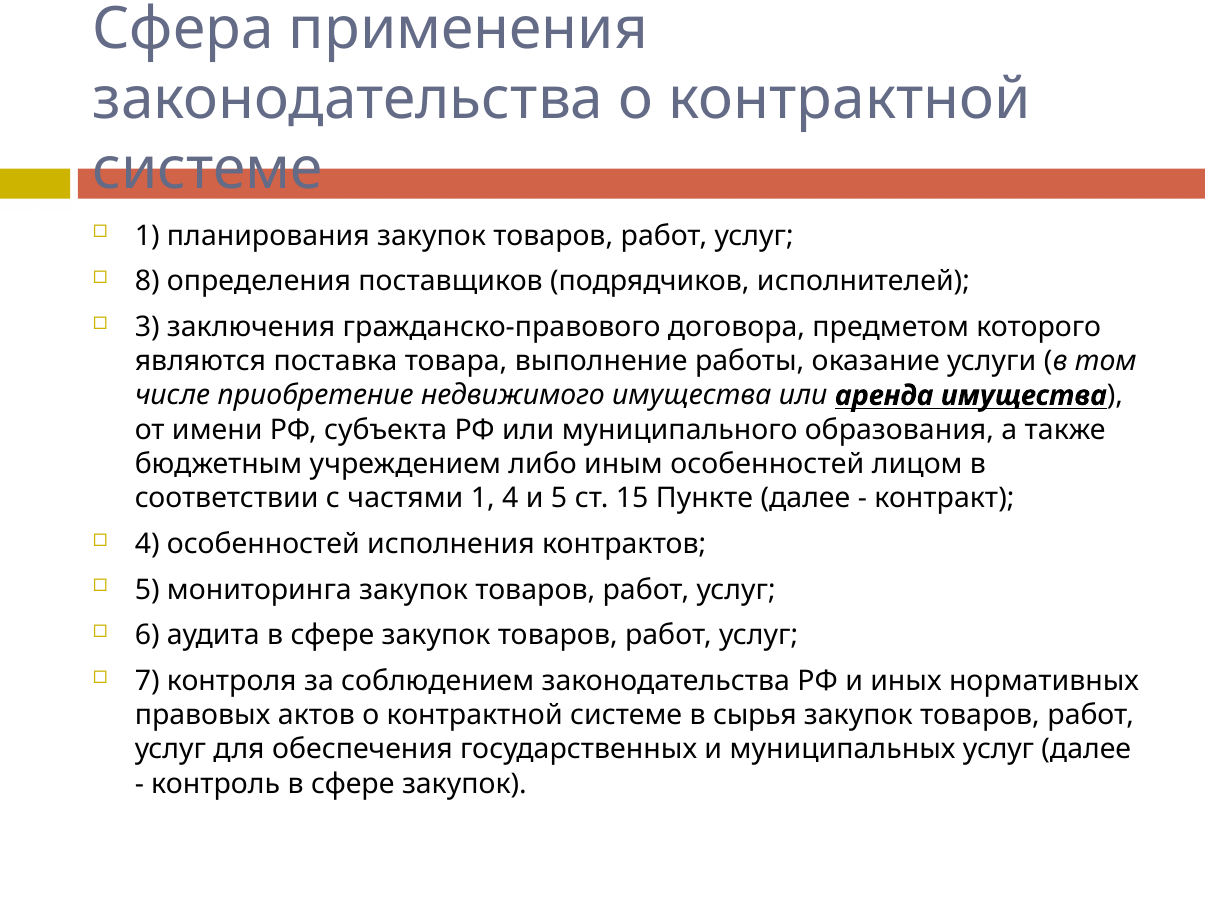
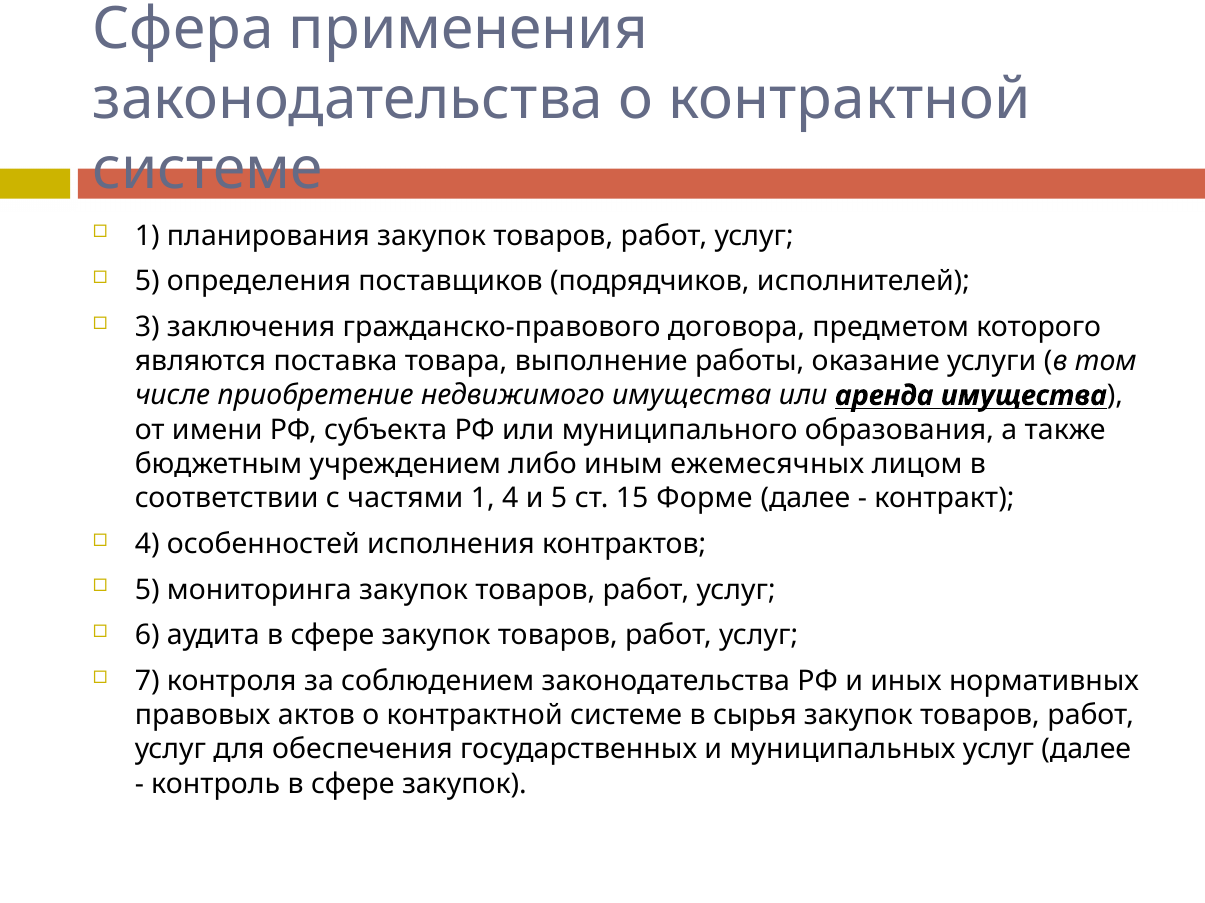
8: 8 -> 5 (147, 282)
иным особенностей: особенностей -> ежемесячных (767, 464)
Пункте: Пункте -> Форме (704, 498)
